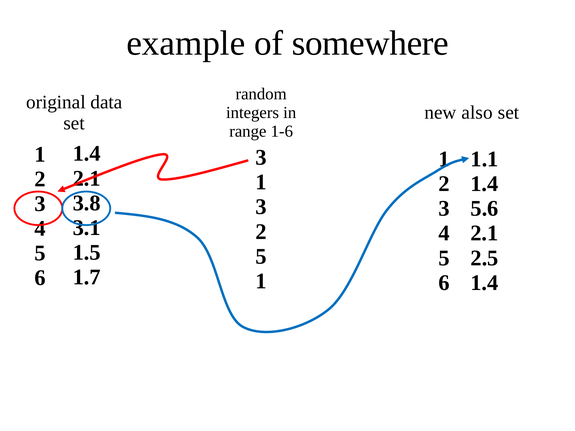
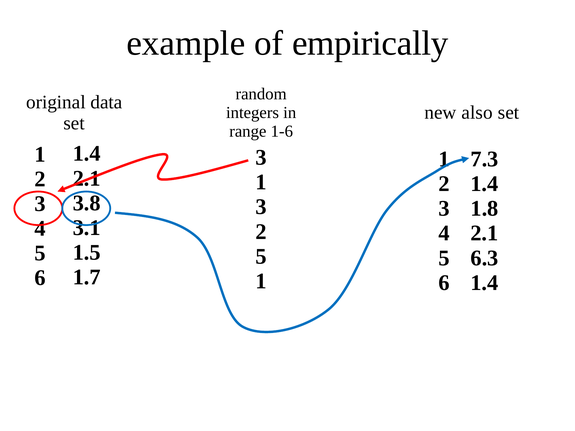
somewhere: somewhere -> empirically (370, 43)
1.1: 1.1 -> 7.3 (484, 159)
5.6: 5.6 -> 1.8 (484, 209)
2.5: 2.5 -> 6.3 (484, 258)
